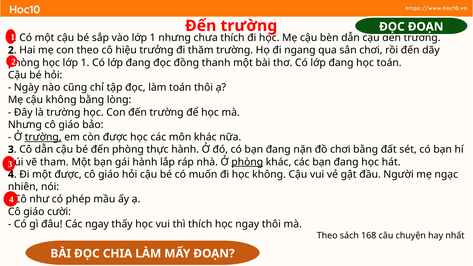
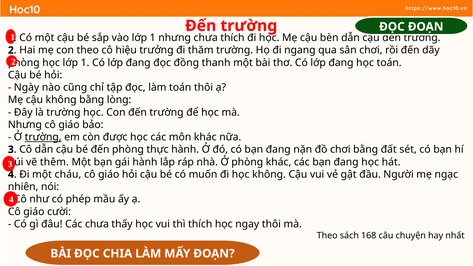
tham: tham -> thêm (54, 162)
phòng underline: present -> none (247, 162)
một được: được -> cháu (68, 174)
Các ngay: ngay -> chưa (97, 224)
